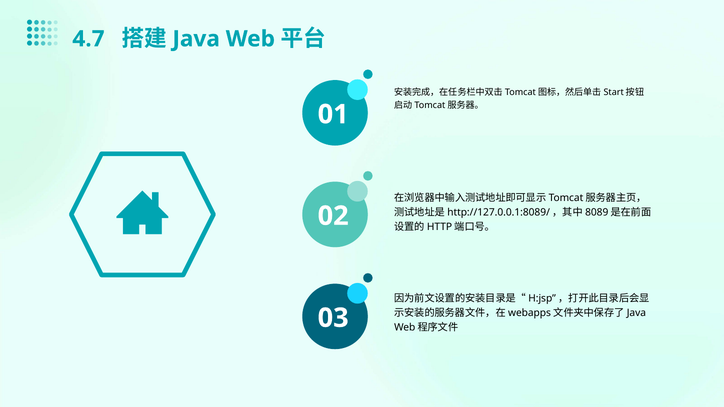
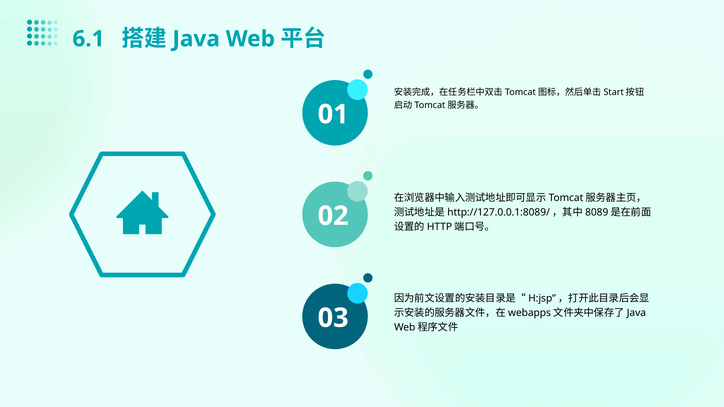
4.7: 4.7 -> 6.1 (88, 39)
